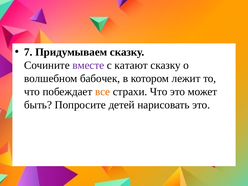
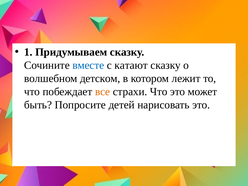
7: 7 -> 1 (28, 52)
вместе colour: purple -> blue (88, 65)
бабочек: бабочек -> детском (100, 78)
